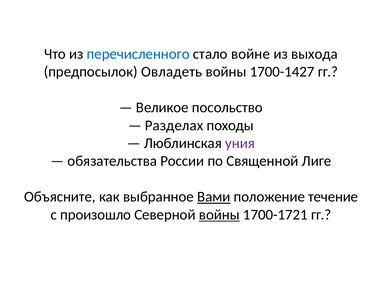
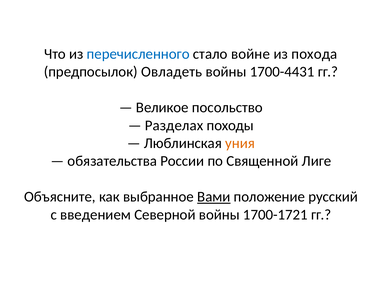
выхода: выхода -> похода (314, 54)
1700-1427: 1700-1427 -> 1700-4431 (282, 72)
уния colour: purple -> orange (240, 143)
течение: течение -> русский (333, 196)
произошло: произошло -> введением (96, 214)
войны underline: present -> none (219, 214)
